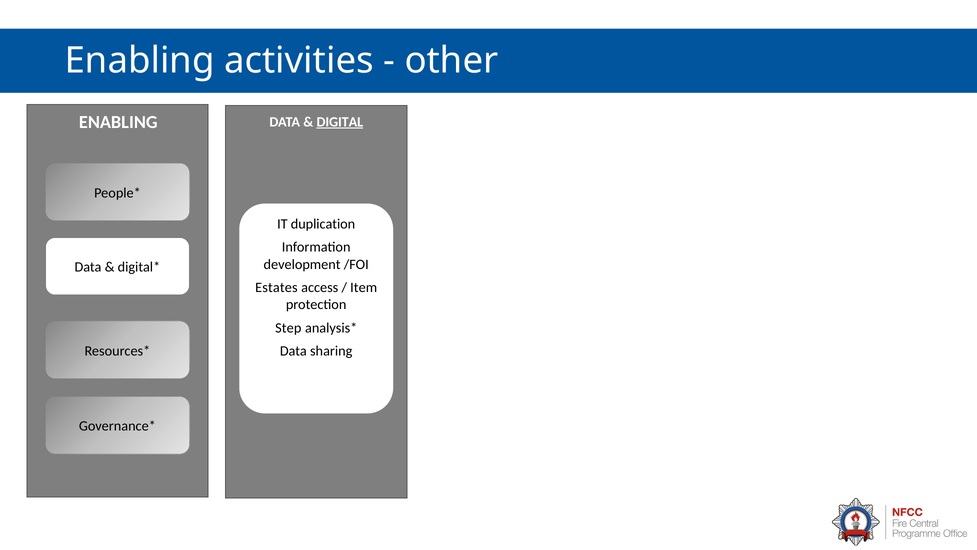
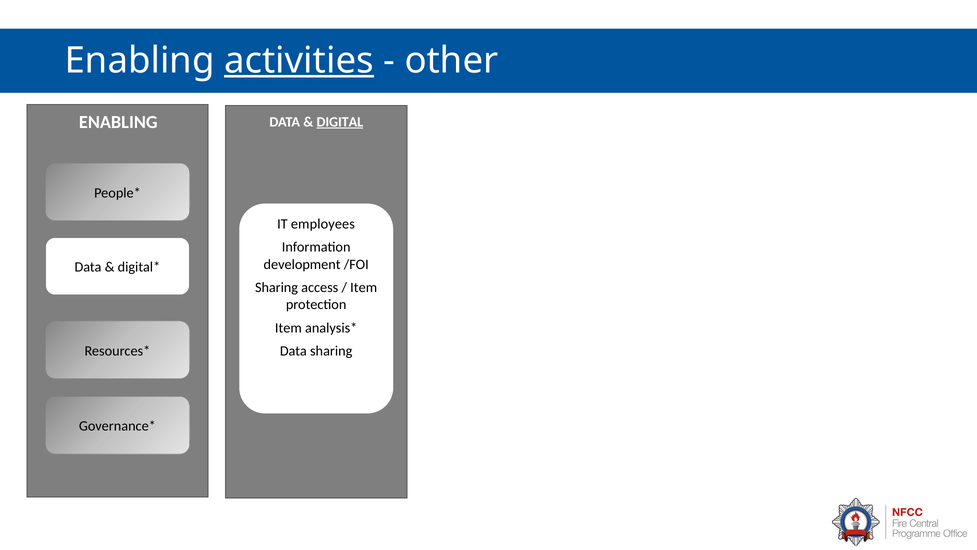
activities underline: none -> present (299, 60)
duplication: duplication -> employees (323, 224)
Estates: Estates -> Sharing (277, 287)
Step: Step -> Item (288, 328)
